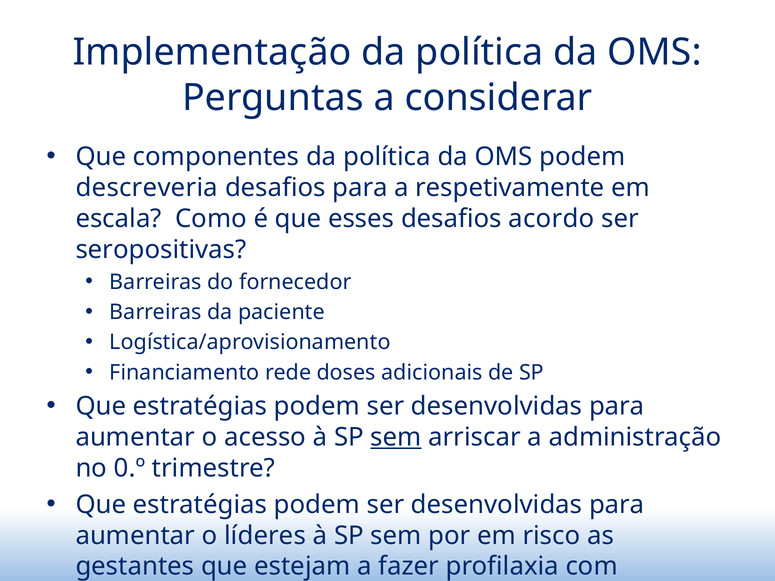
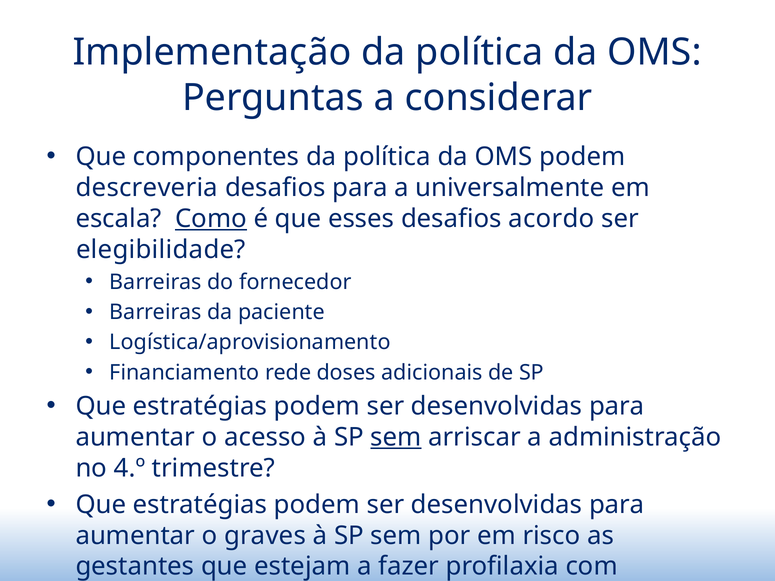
respetivamente: respetivamente -> universalmente (510, 188)
Como underline: none -> present (211, 219)
seropositivas: seropositivas -> elegibilidade (161, 250)
0.º: 0.º -> 4.º (130, 469)
líderes: líderes -> graves (265, 536)
